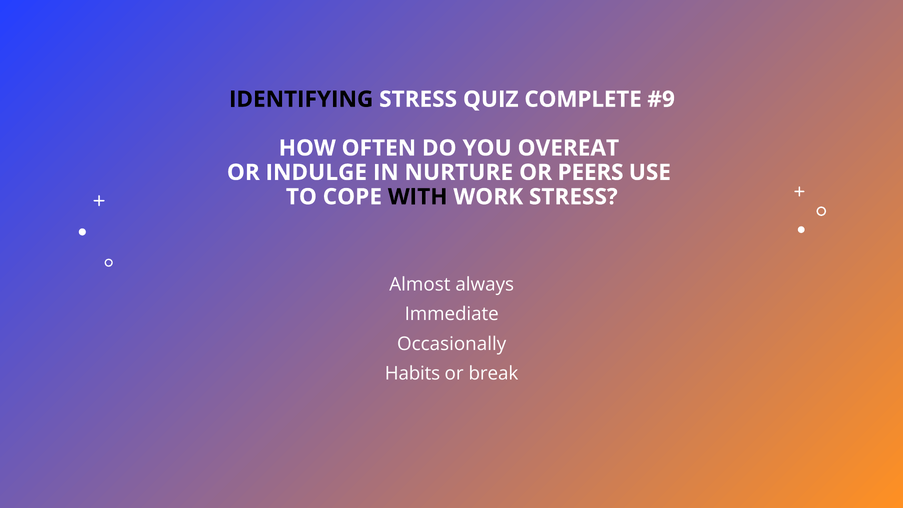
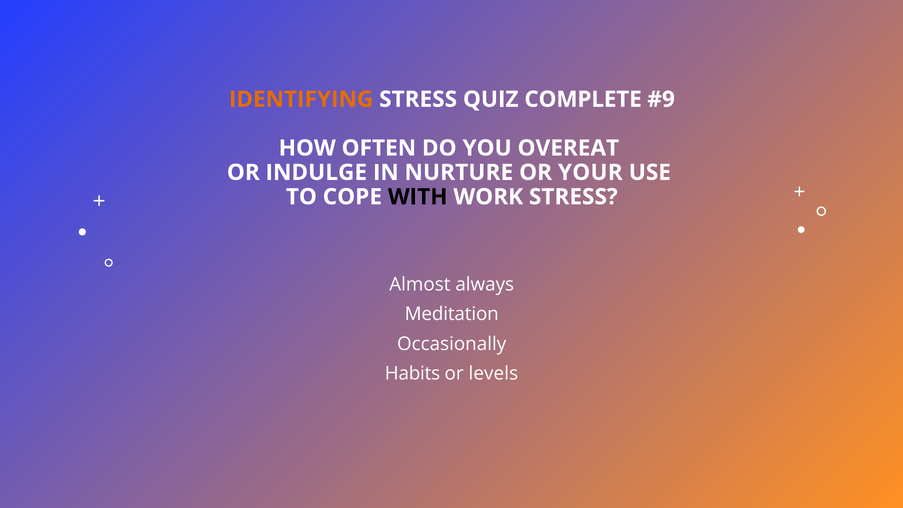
IDENTIFYING colour: black -> orange (301, 99)
PEERS: PEERS -> YOUR (590, 172)
Immediate: Immediate -> Meditation (452, 314)
break: break -> levels (493, 374)
